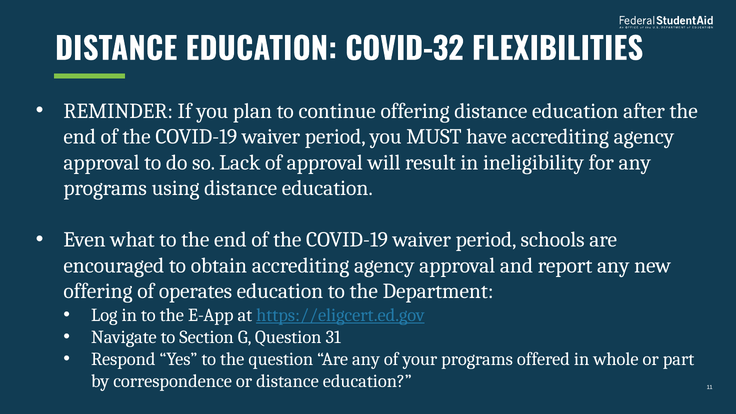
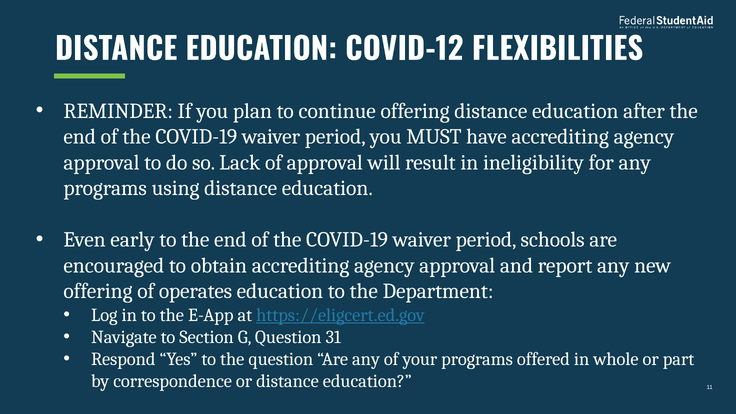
COVID-32: COVID-32 -> COVID-12 (404, 50)
what: what -> early (133, 240)
